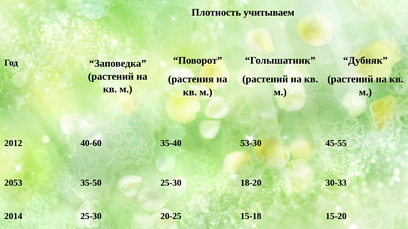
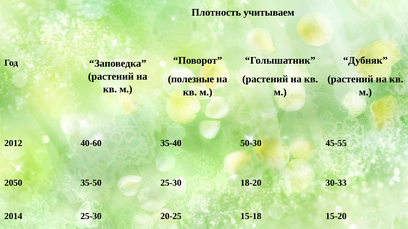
растения: растения -> полезные (191, 79)
53-30: 53-30 -> 50-30 (251, 144)
2053: 2053 -> 2050 (13, 183)
